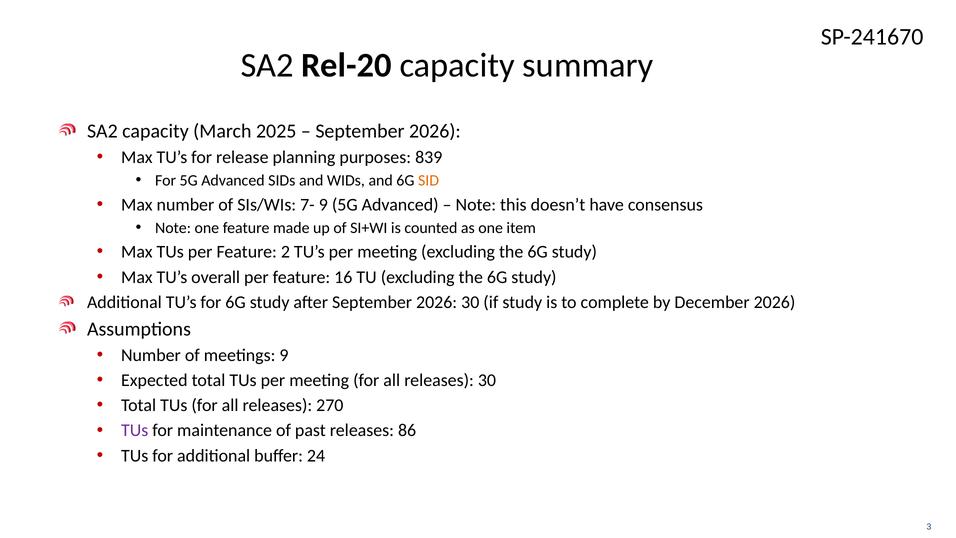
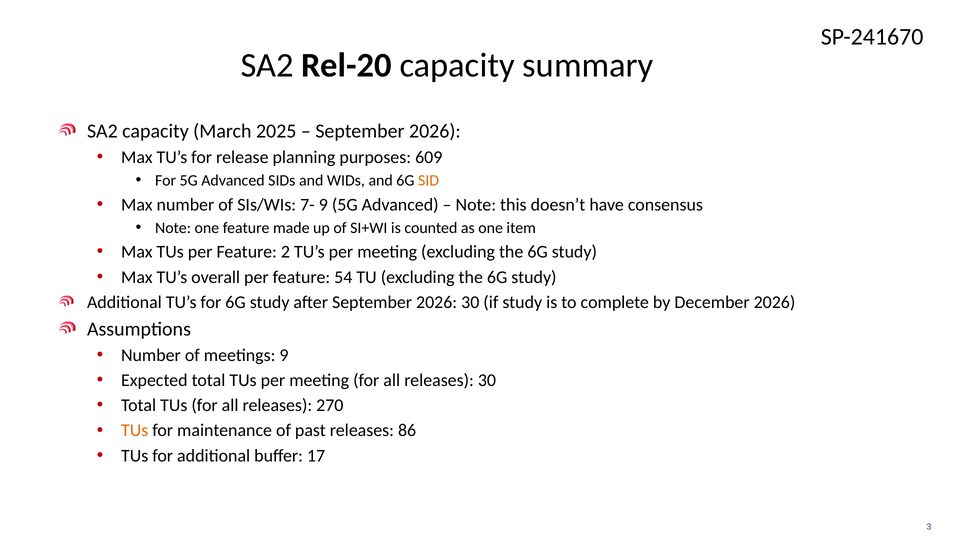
839: 839 -> 609 (429, 157)
16: 16 -> 54 (343, 277)
TUs colour: purple -> orange (135, 430)
24: 24 -> 17 (316, 455)
